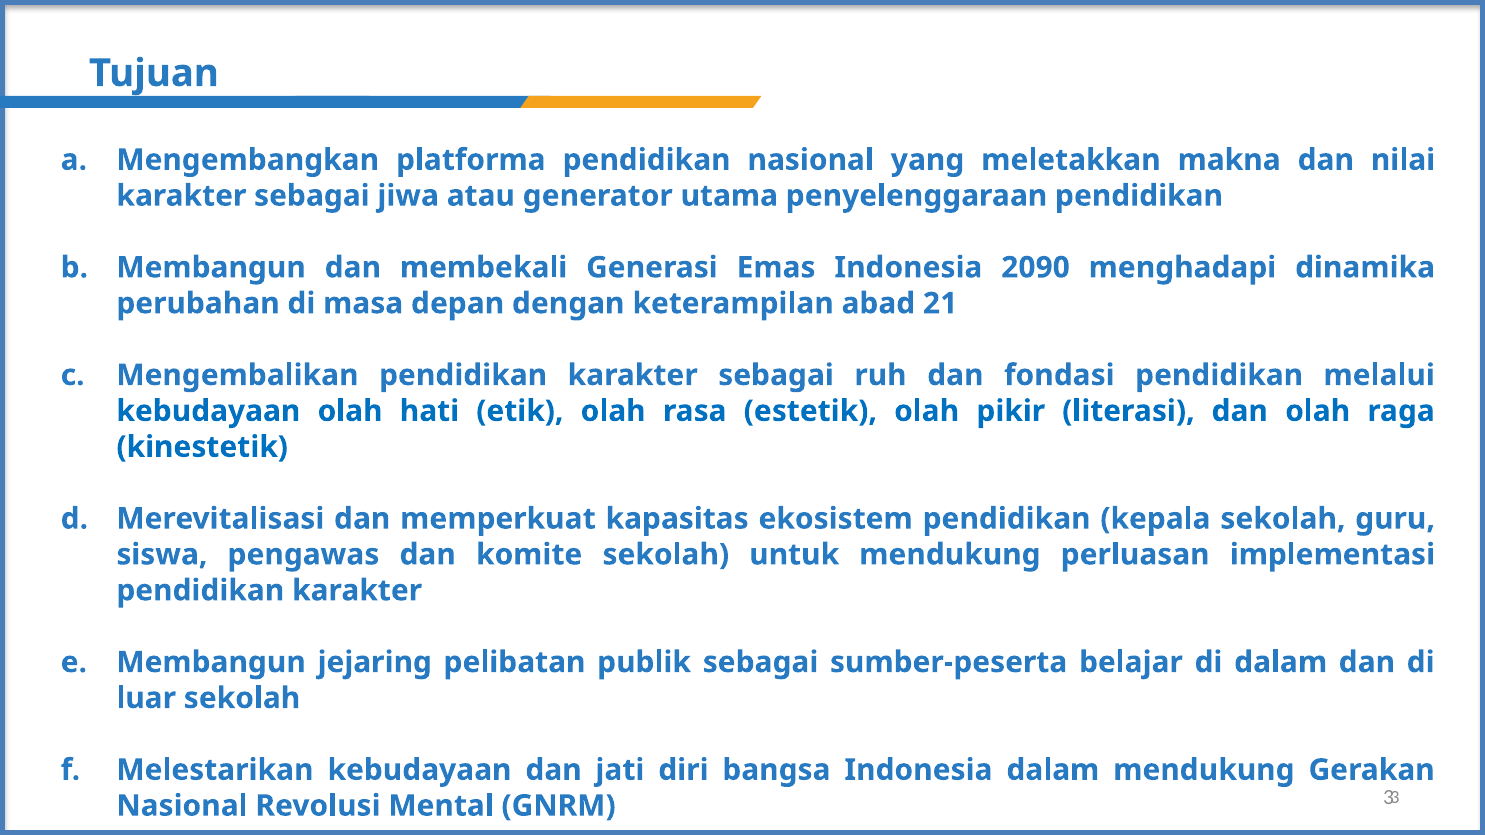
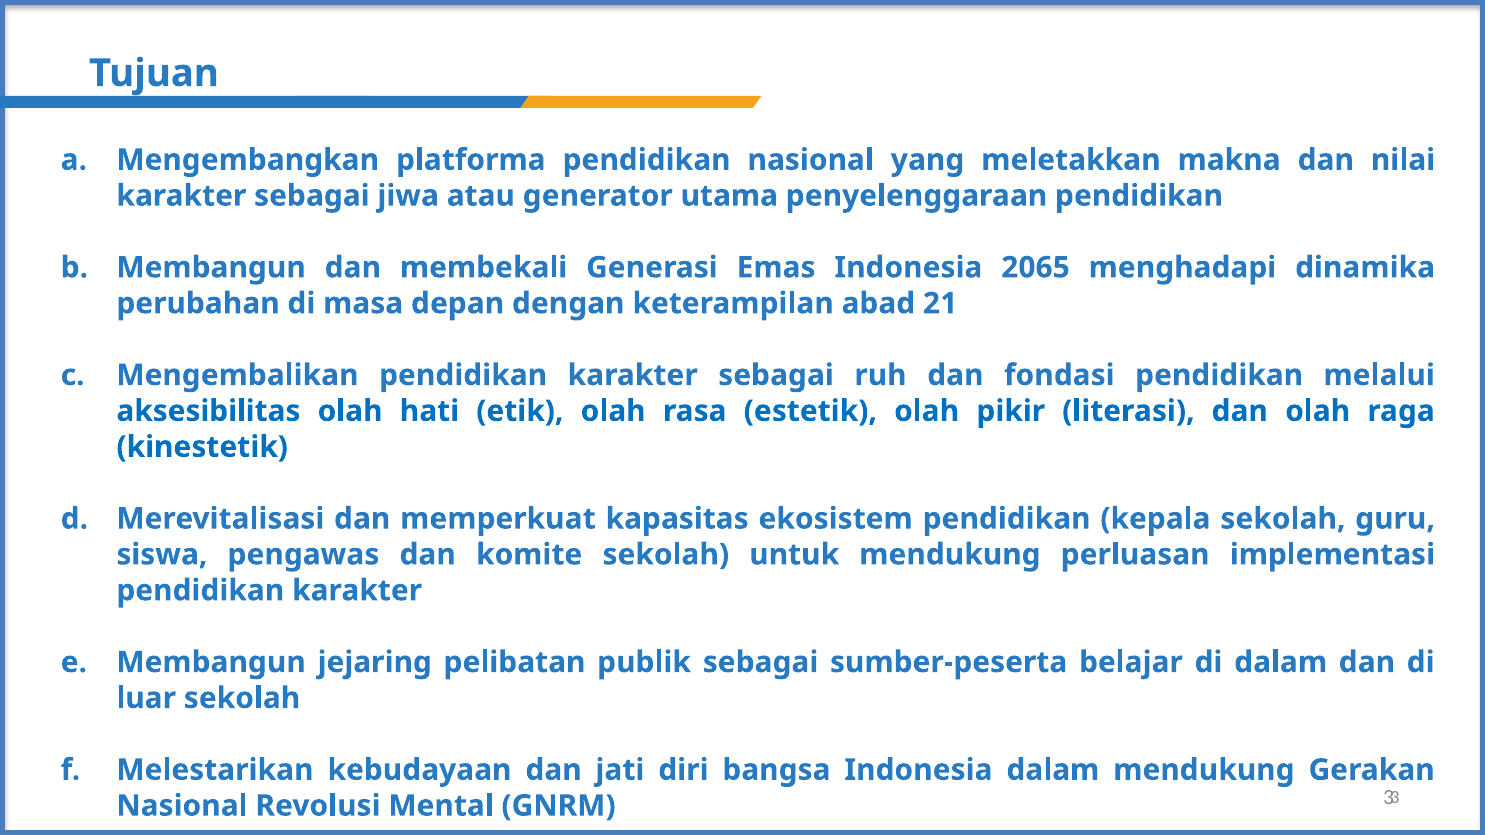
2090: 2090 -> 2065 (1036, 268)
kebudayaan: kebudayaan -> aksesibilitas (208, 411)
